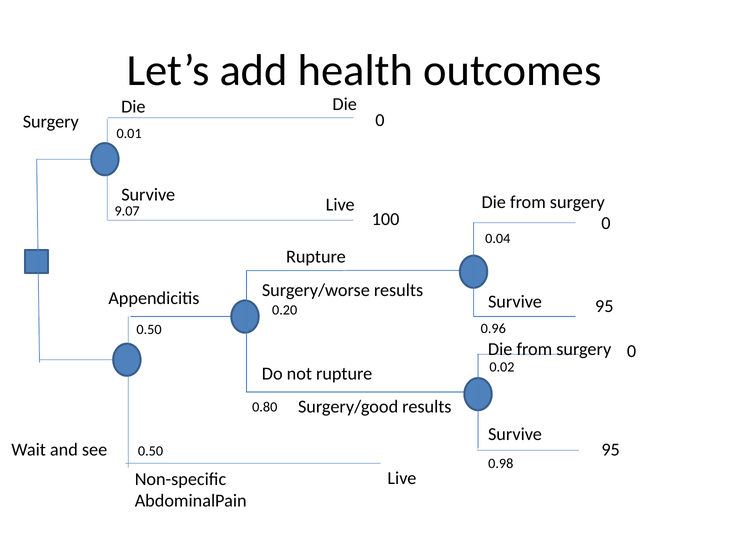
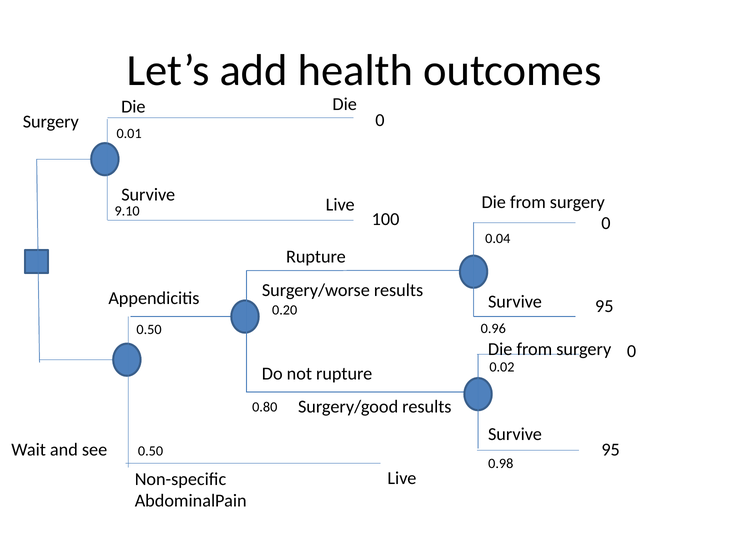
9.07: 9.07 -> 9.10 (127, 211)
